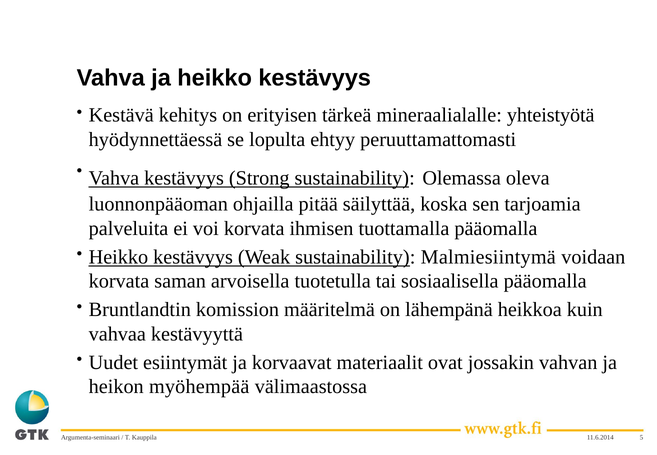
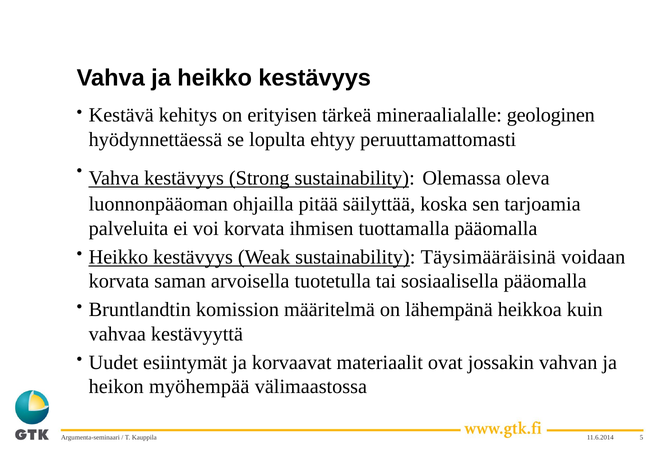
yhteistyötä: yhteistyötä -> geologinen (551, 115)
Malmiesiintymä: Malmiesiintymä -> Täysimääräisinä (488, 257)
